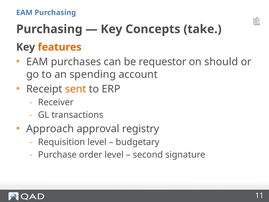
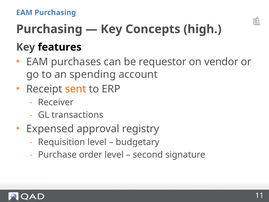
take: take -> high (203, 29)
features colour: orange -> black (60, 47)
should: should -> vendor (221, 62)
Approach: Approach -> Expensed (50, 129)
